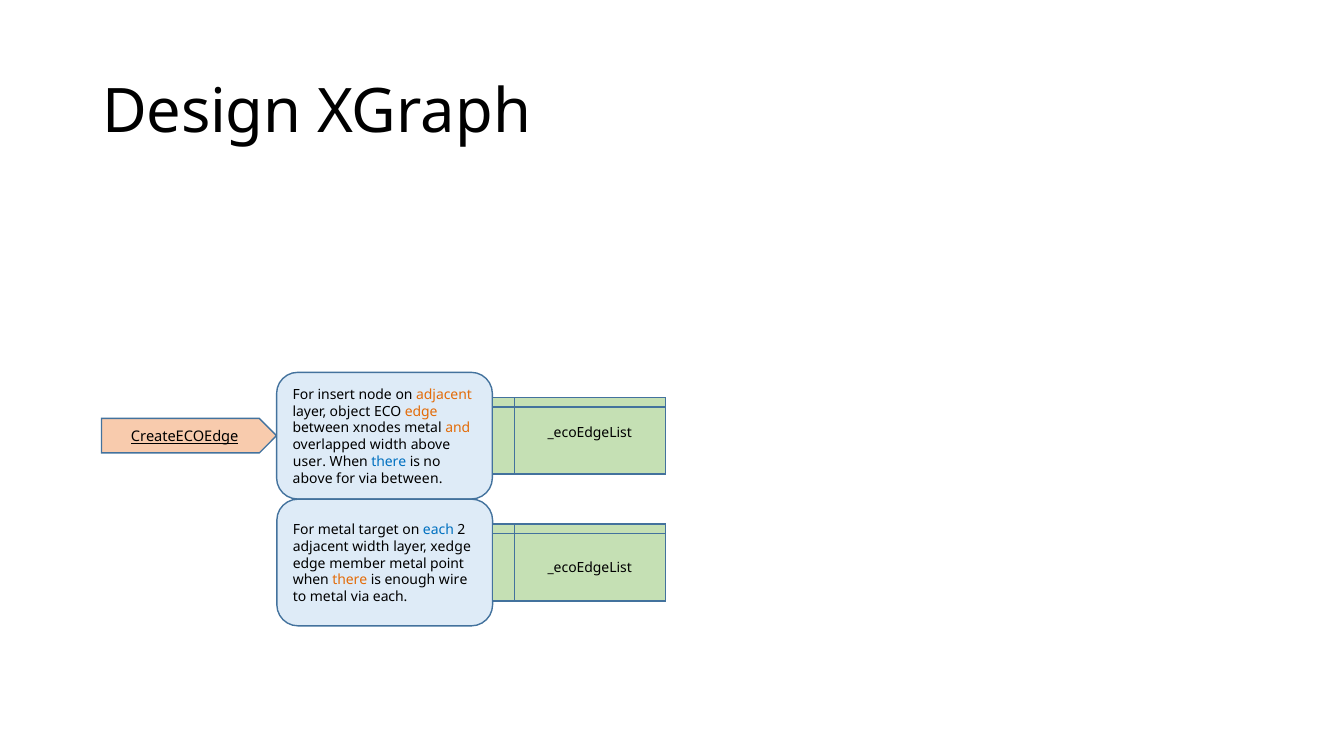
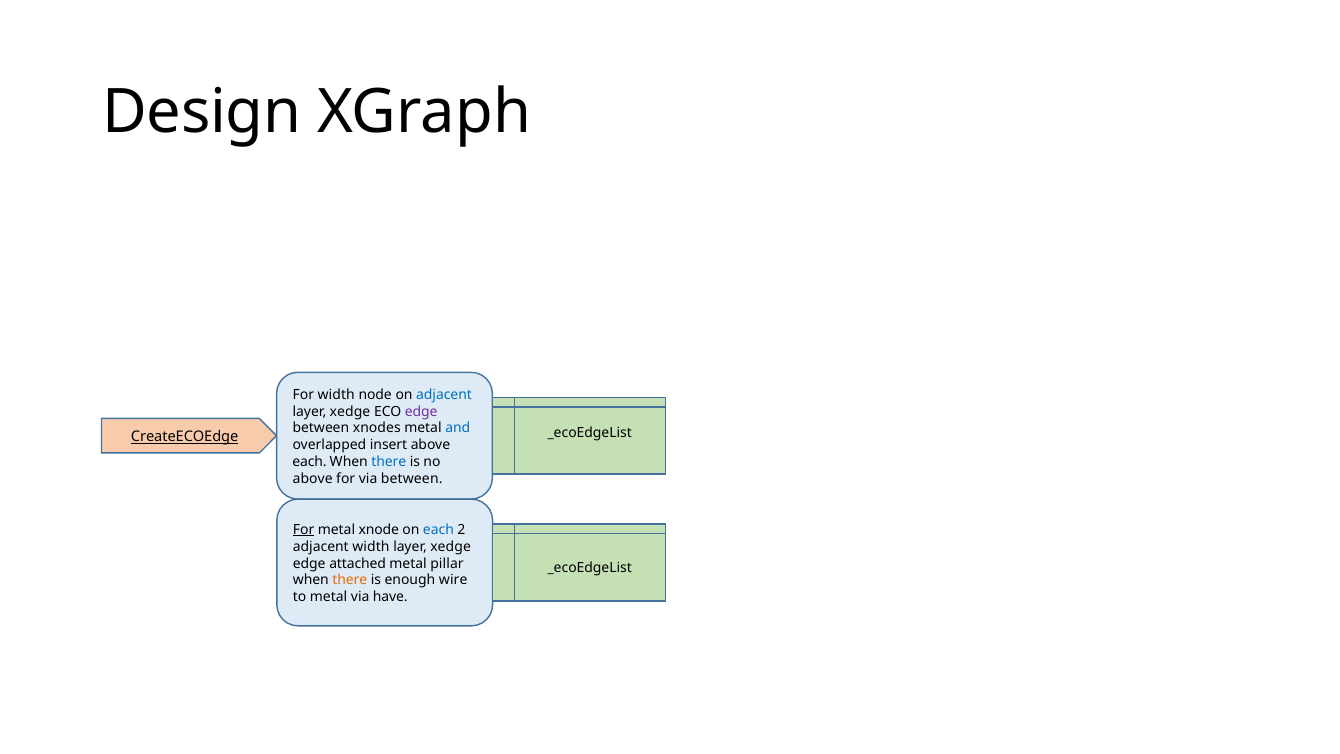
For insert: insert -> width (336, 395)
adjacent colour: orange -> blue (444, 395)
object: object -> xedge (350, 411)
edge colour: orange -> purple (421, 411)
and colour: orange -> blue (458, 428)
overlapped width: width -> insert (389, 445)
user: user -> each (310, 462)
For underline: none -> present (304, 530)
target: target -> xnode (379, 530)
member: member -> attached (358, 563)
point: point -> pillar (447, 563)
via each: each -> have (390, 597)
